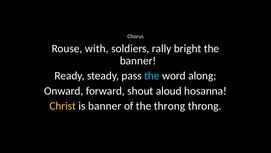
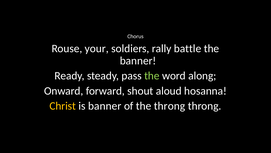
with: with -> your (97, 48)
bright: bright -> battle (188, 48)
the colour: light blue -> light green (152, 76)
